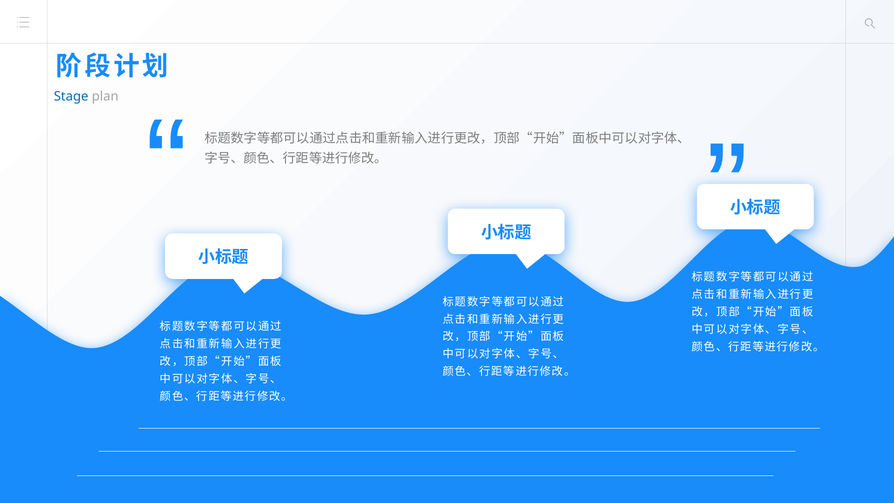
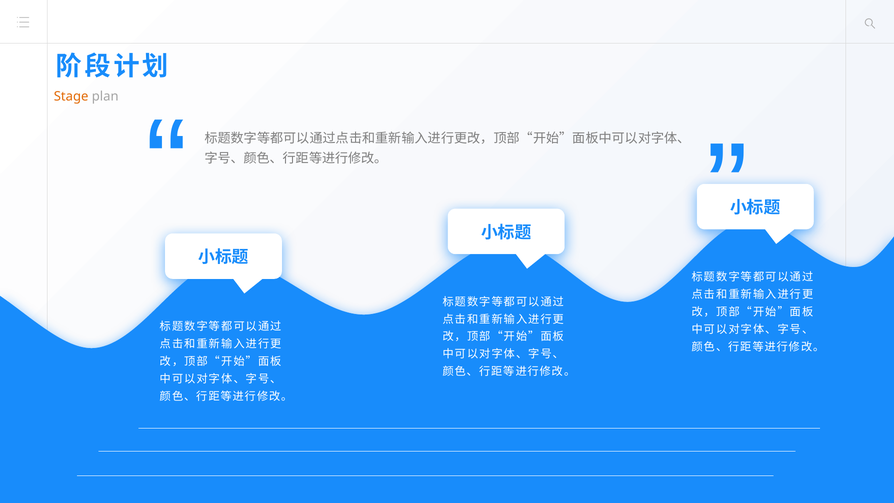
Stage colour: blue -> orange (71, 96)
